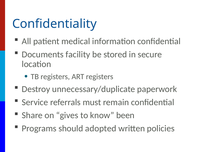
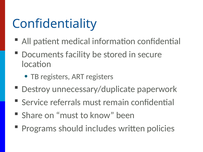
on gives: gives -> must (67, 116)
adopted: adopted -> includes (101, 129)
